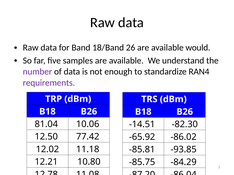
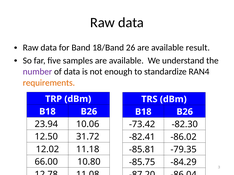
would: would -> result (198, 48)
requirements colour: purple -> orange (49, 83)
81.04: 81.04 -> 23.94 (46, 124)
-14.51: -14.51 -> -73.42 (142, 125)
77.42: 77.42 -> 31.72 (88, 137)
-65.92: -65.92 -> -82.41 (142, 137)
-93.85: -93.85 -> -79.35 (184, 150)
12.21: 12.21 -> 66.00 (46, 162)
